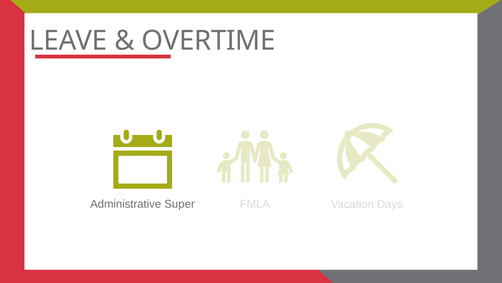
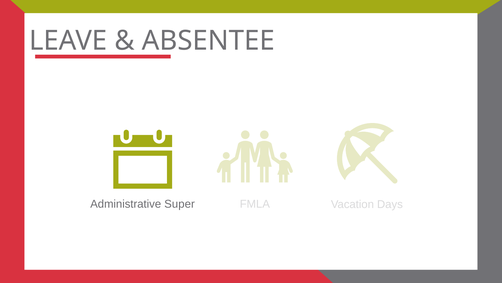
OVERTIME: OVERTIME -> ABSENTEE (208, 41)
